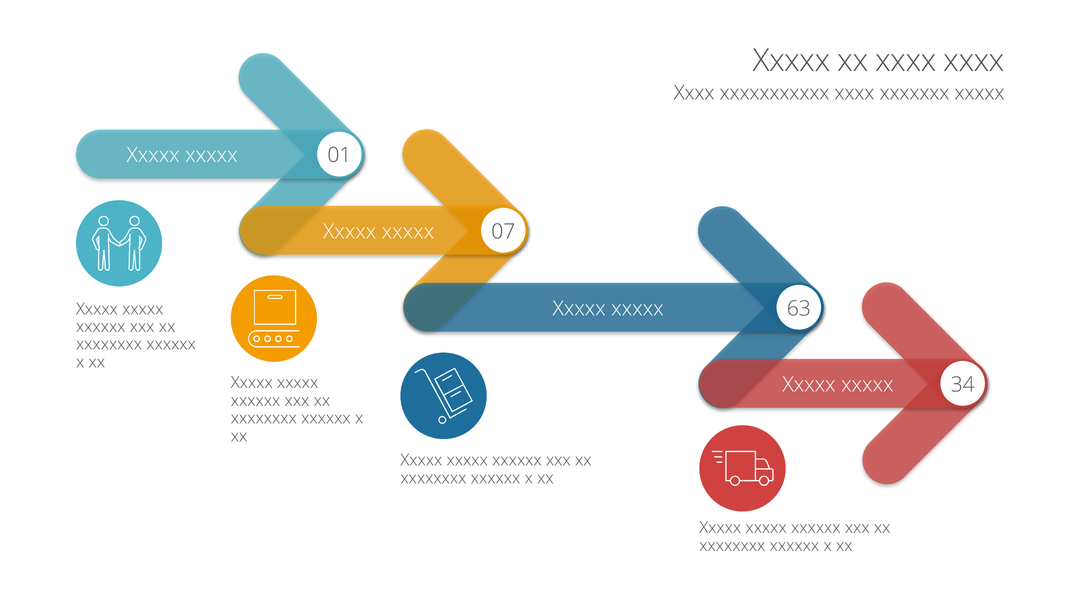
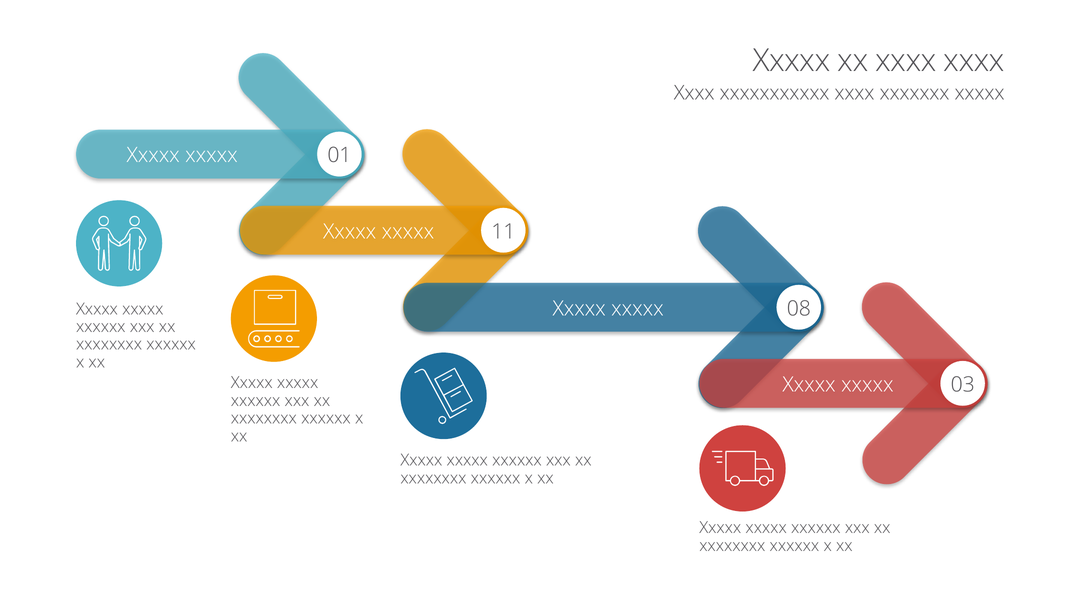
07: 07 -> 11 (503, 232)
63: 63 -> 08 (799, 309)
34: 34 -> 03 (963, 385)
